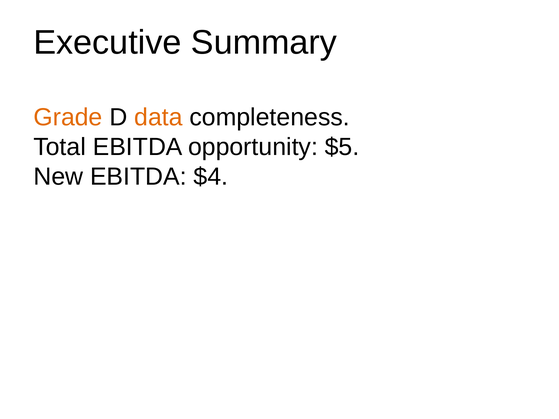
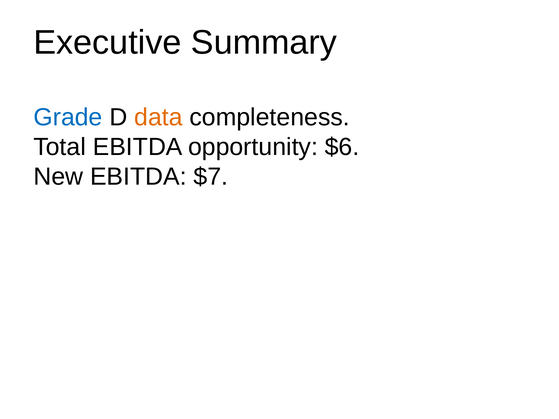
Grade colour: orange -> blue (68, 117)
$5: $5 -> $6 (342, 147)
$4: $4 -> $7 (211, 177)
